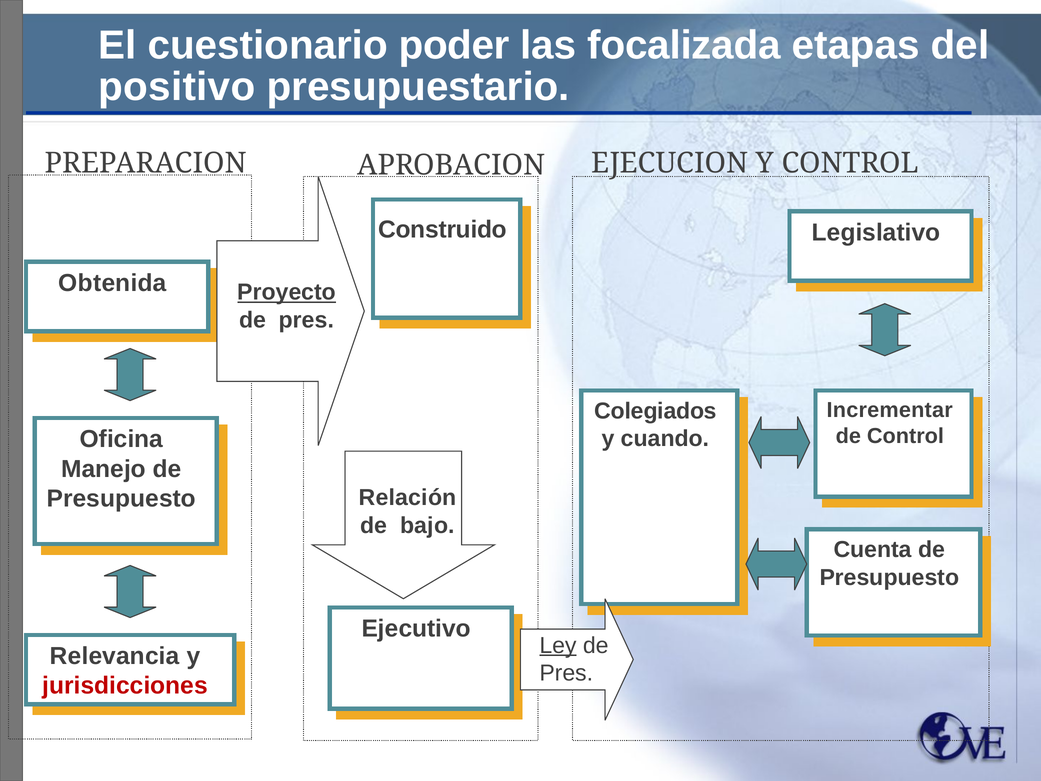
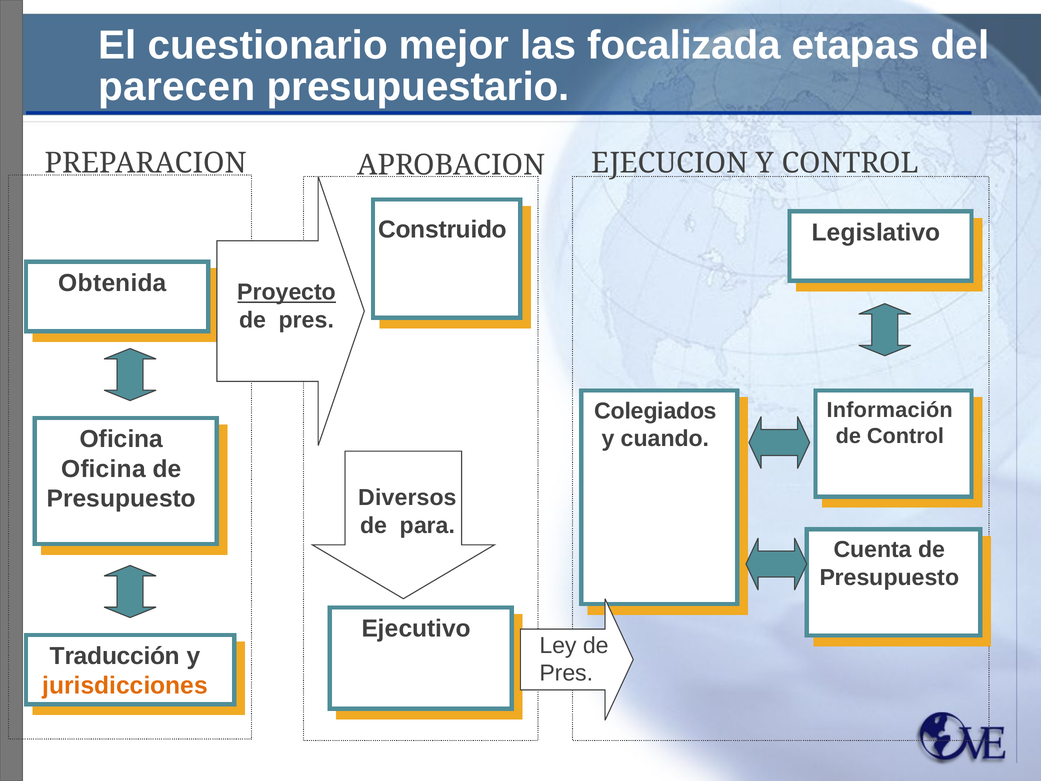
poder: poder -> mejor (454, 45)
positivo: positivo -> parecen (177, 87)
Incrementar: Incrementar -> Información (890, 410)
Manejo: Manejo -> Oficina (104, 469)
Relación: Relación -> Diversos (408, 498)
bajo: bajo -> para (428, 525)
Ley underline: present -> none (558, 645)
Relevancia: Relevancia -> Traducción (115, 656)
jurisdicciones colour: red -> orange (125, 686)
